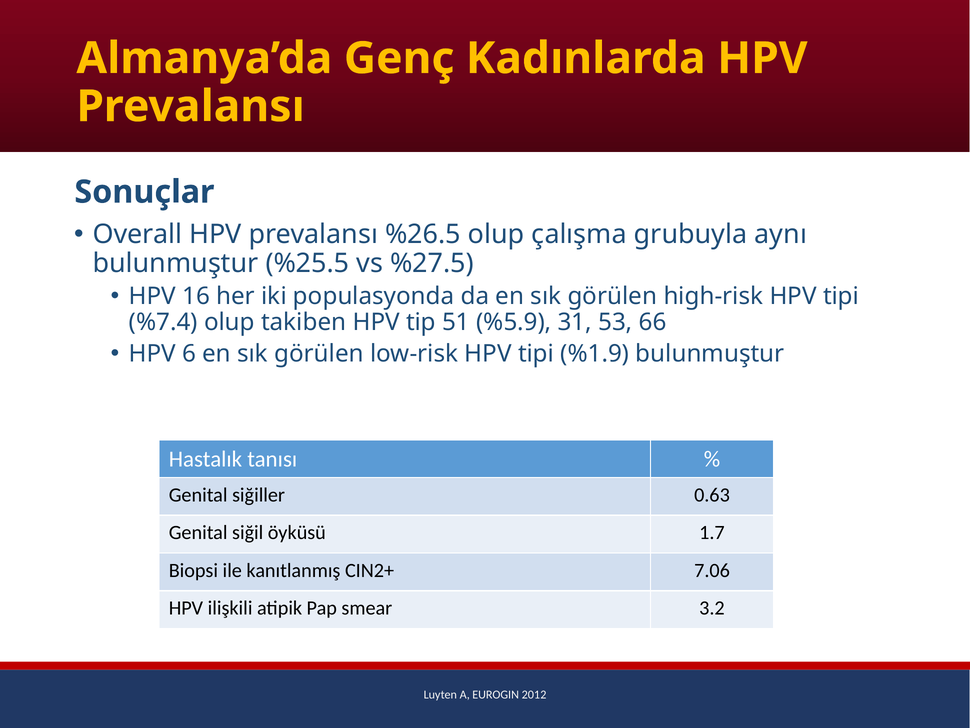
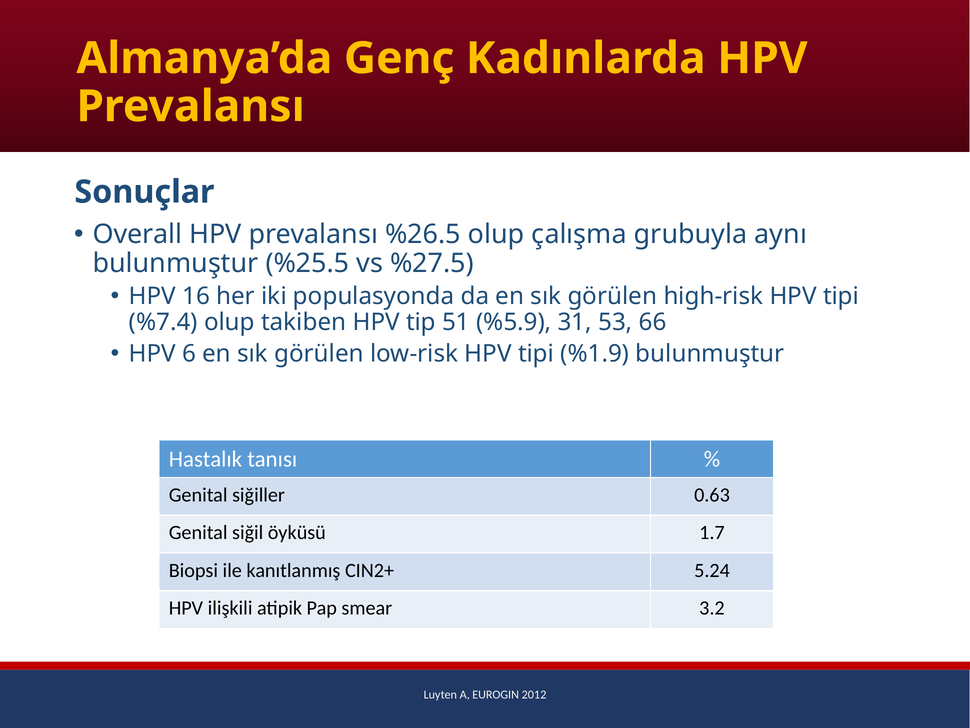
7.06: 7.06 -> 5.24 (712, 570)
